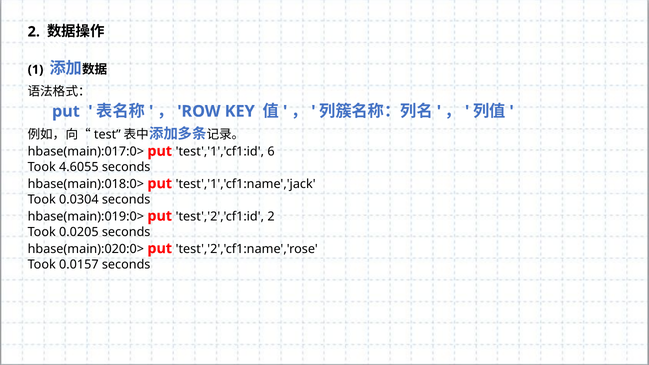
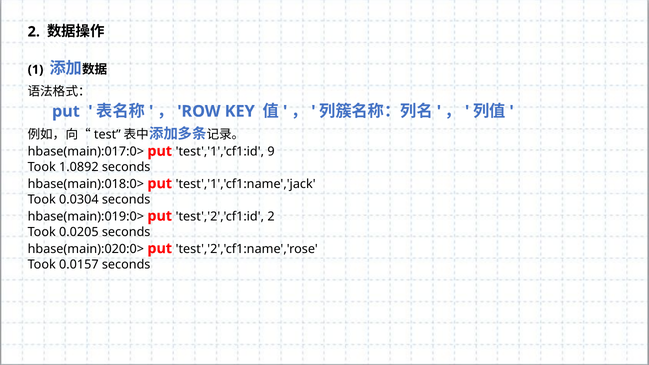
6: 6 -> 9 (271, 152)
4.6055: 4.6055 -> 1.0892 (79, 167)
